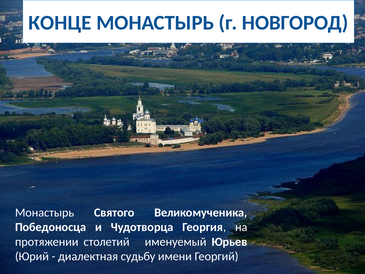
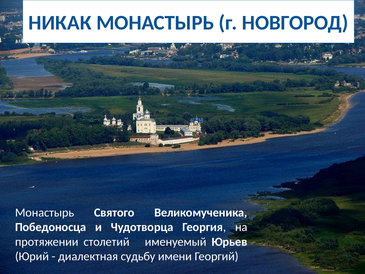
КОНЦЕ: КОНЦЕ -> НИКАК (60, 23)
